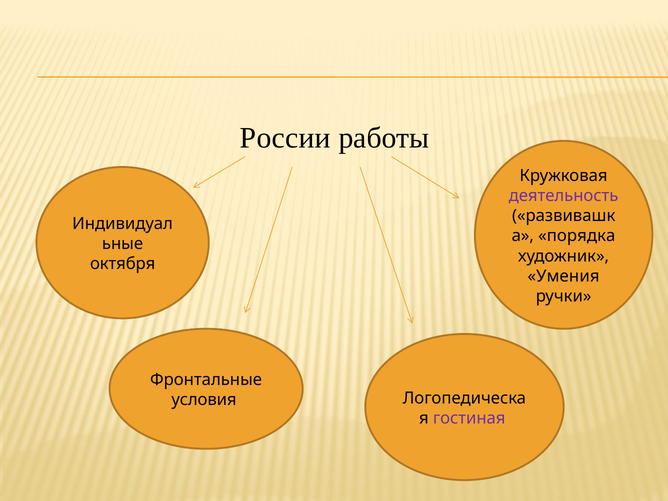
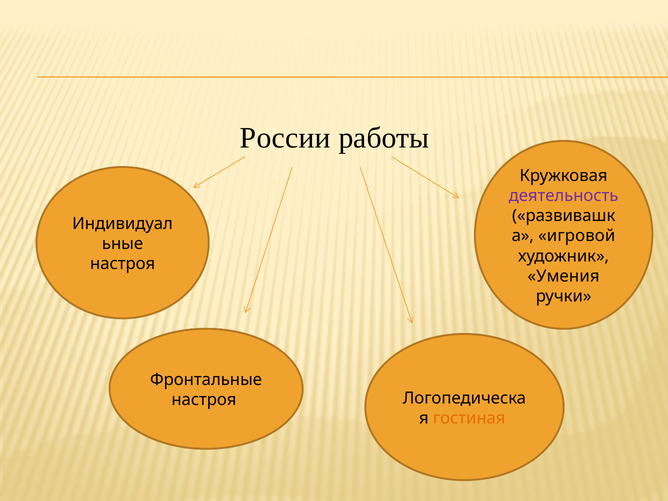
порядка: порядка -> игровой (577, 236)
октября: октября -> настроя (123, 264)
условия: условия -> настроя (204, 400)
гостиная colour: purple -> orange (469, 418)
